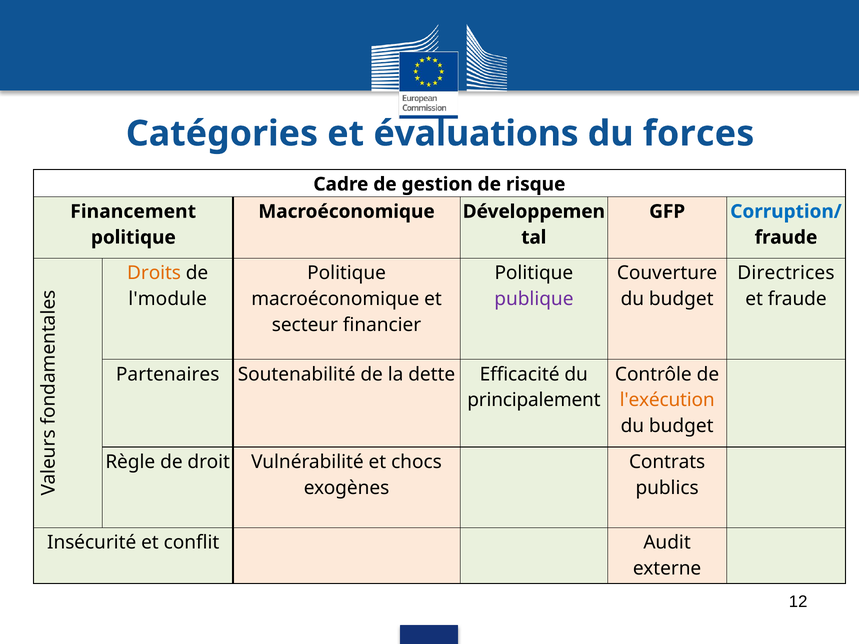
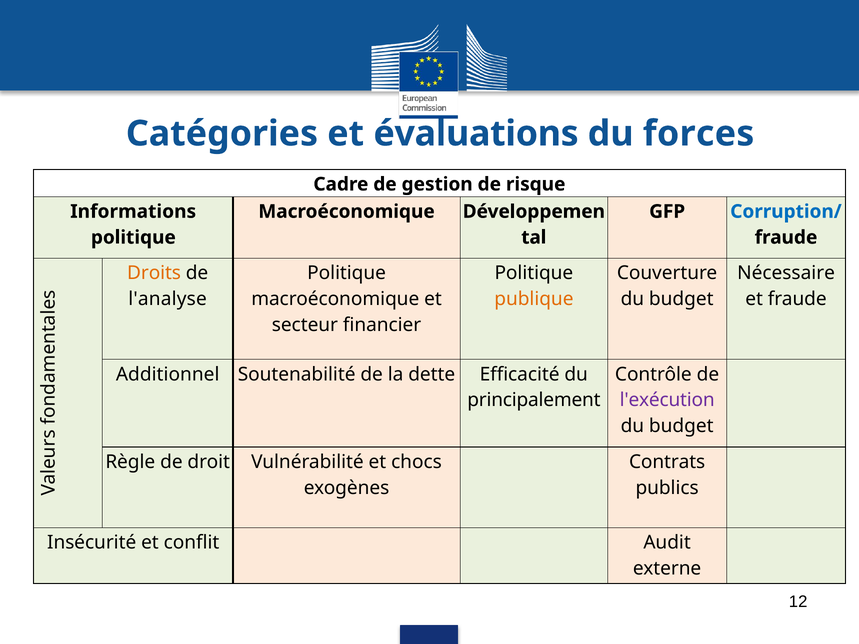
Financement: Financement -> Informations (133, 212)
Directrices: Directrices -> Nécessaire (786, 273)
l'module: l'module -> l'analyse (168, 299)
publique colour: purple -> orange (534, 299)
Partenaires: Partenaires -> Additionnel (168, 374)
l'exécution colour: orange -> purple (667, 400)
